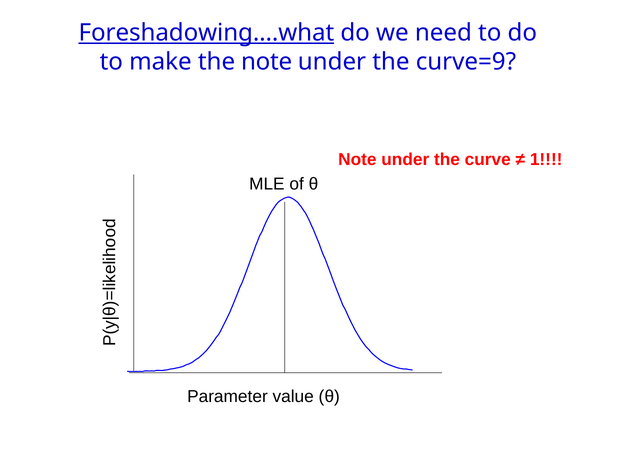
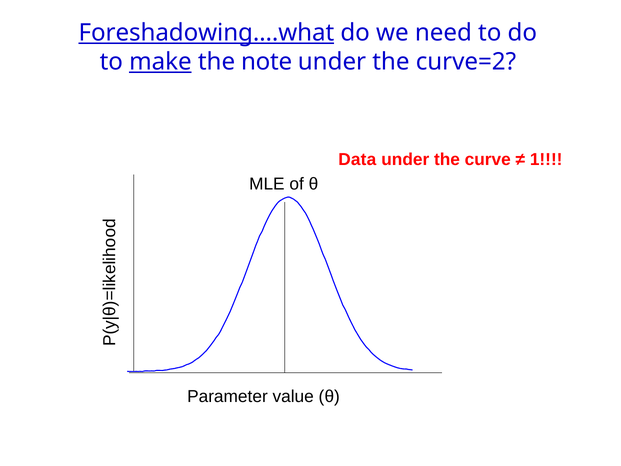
make underline: none -> present (160, 62)
curve=9: curve=9 -> curve=2 (466, 62)
Note: Note -> Data (357, 160)
